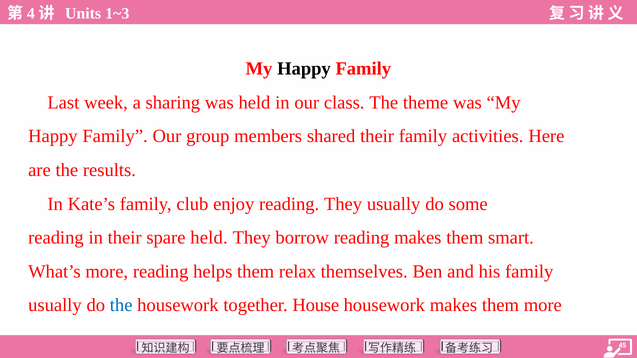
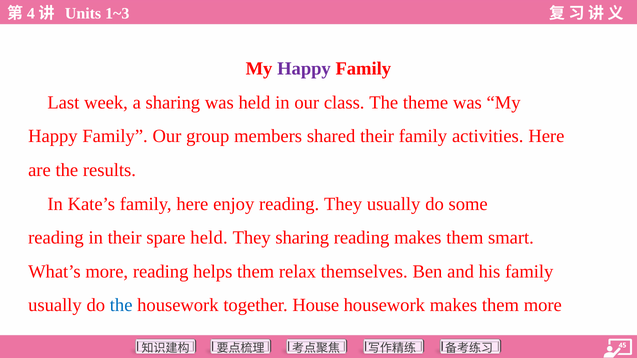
Happy colour: black -> purple (304, 69)
family club: club -> here (192, 204)
They borrow: borrow -> sharing (302, 238)
